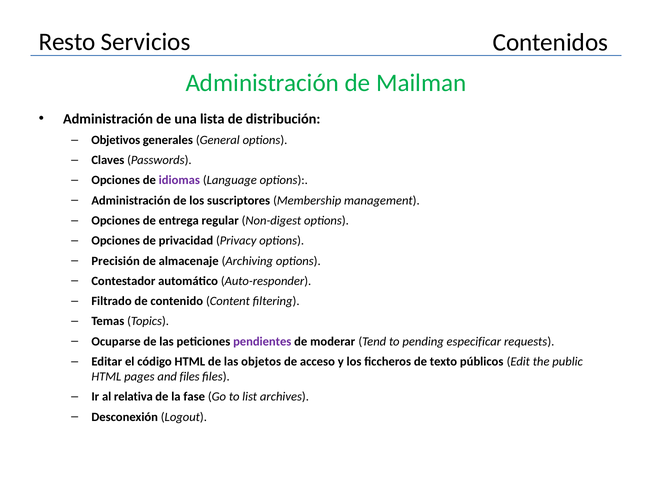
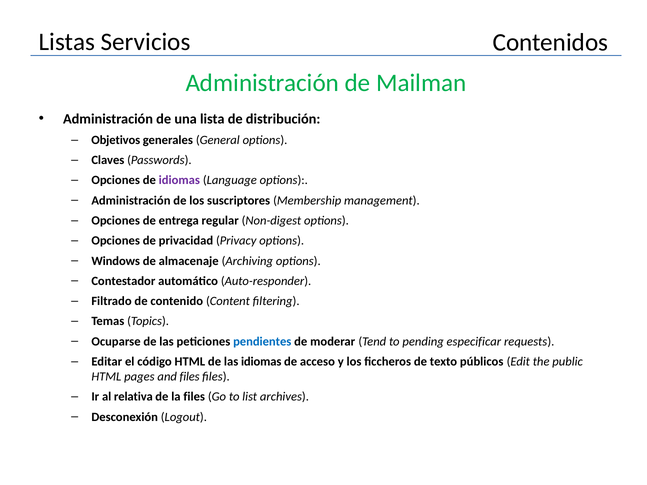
Resto: Resto -> Listas (67, 42)
Precisión: Precisión -> Windows (116, 261)
pendientes colour: purple -> blue (262, 342)
las objetos: objetos -> idiomas (261, 362)
la fase: fase -> files (194, 397)
